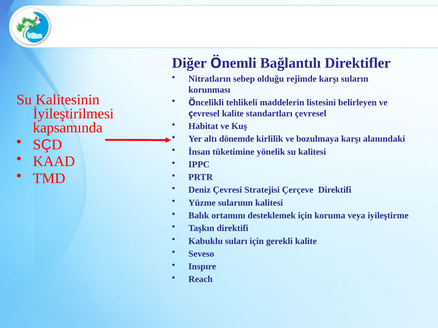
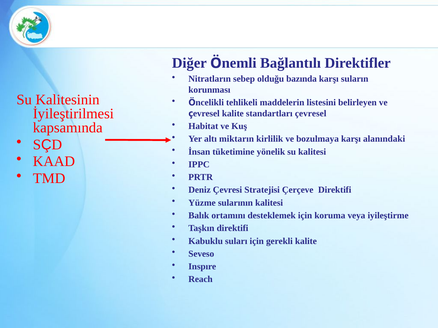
rejimde: rejimde -> bazında (302, 79)
dönemde: dönemde -> miktarın (237, 139)
